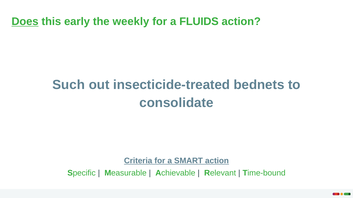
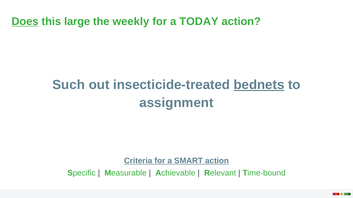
early: early -> large (77, 22)
FLUIDS: FLUIDS -> TODAY (199, 22)
bednets underline: none -> present (259, 85)
consolidate: consolidate -> assignment (176, 103)
